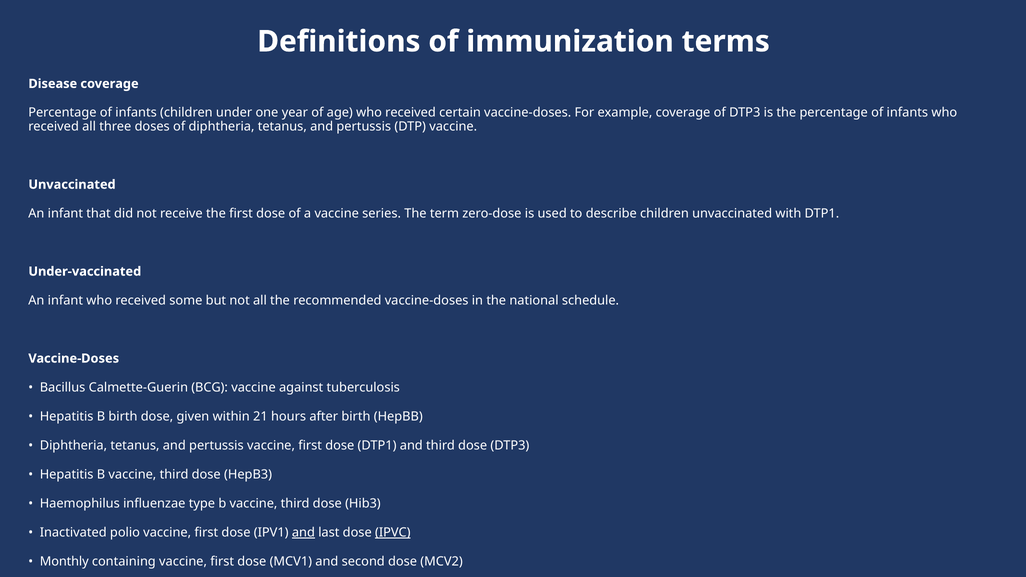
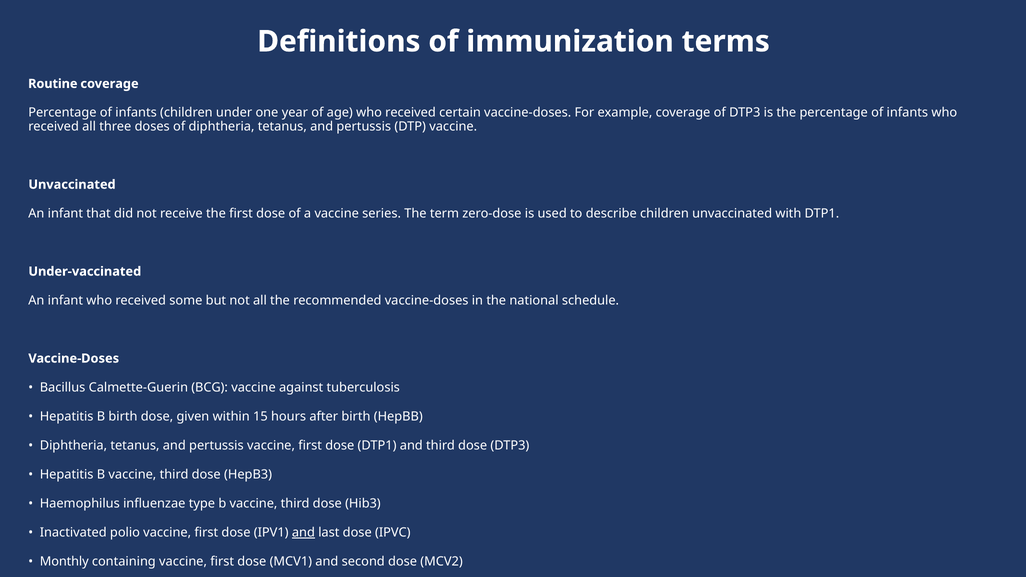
Disease: Disease -> Routine (53, 84)
21: 21 -> 15 (260, 417)
IPVC underline: present -> none (393, 532)
